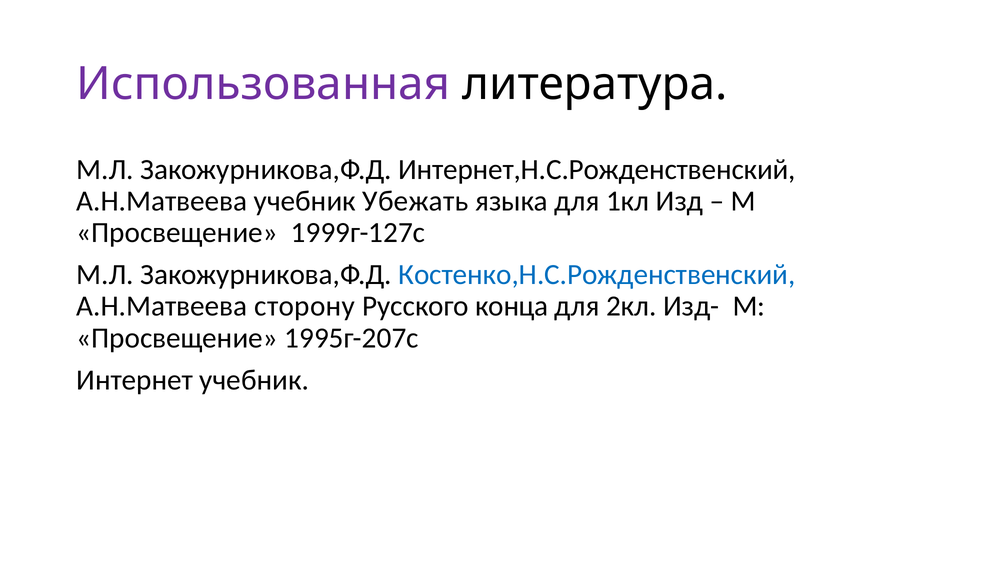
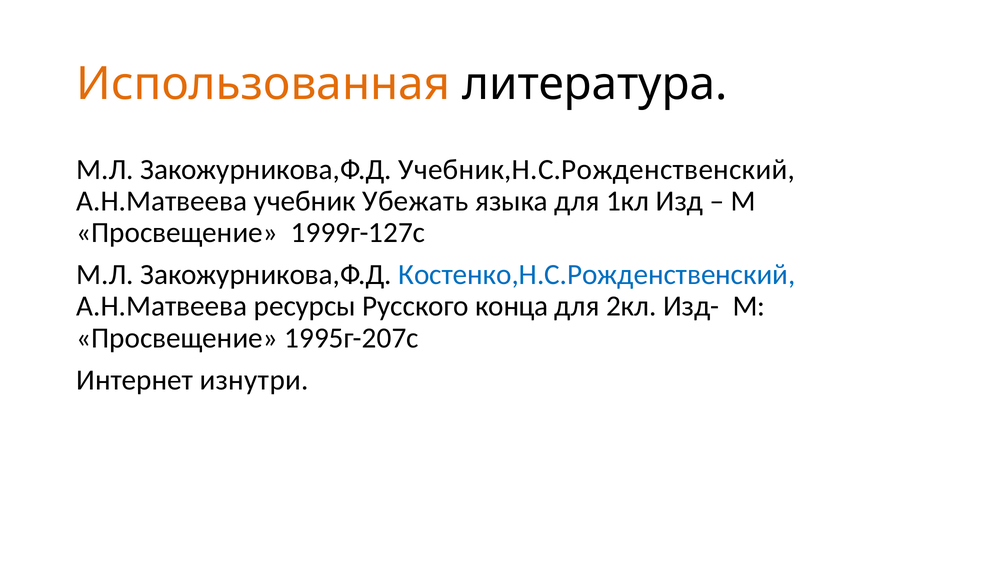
Использованная colour: purple -> orange (263, 84)
Интернет,Н.С.Рожденственский: Интернет,Н.С.Рожденственский -> Учебник,Н.С.Рожденственский (597, 169)
сторону: сторону -> ресурсы (305, 306)
Интернет учебник: учебник -> изнутри (254, 380)
